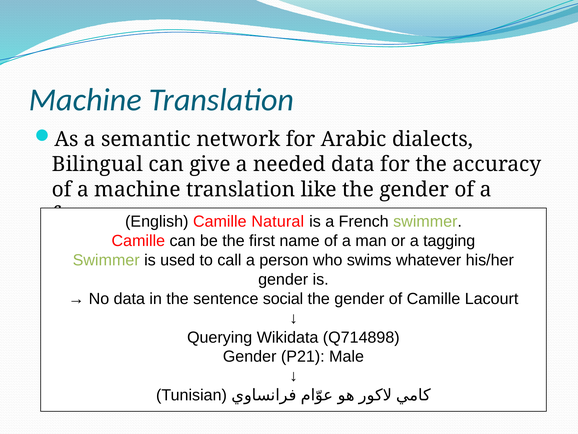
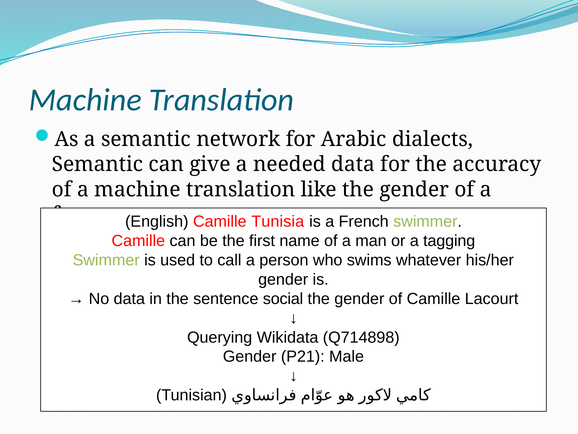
Bilingual: Bilingual -> Semantic (97, 164)
Natural: Natural -> Tunisia (278, 221)
